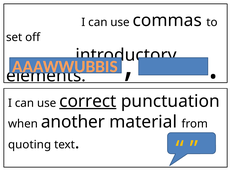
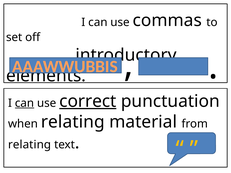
can underline: none -> present (25, 103)
when another: another -> relating (73, 122)
quoting: quoting -> relating (30, 145)
